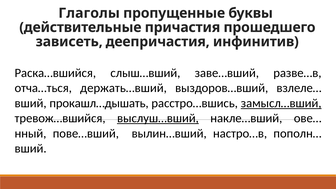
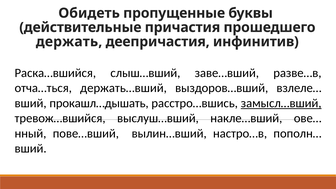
Глаголы: Глаголы -> Обидеть (89, 13)
зависеть: зависеть -> держать (69, 42)
выслуш…вший underline: present -> none (158, 118)
